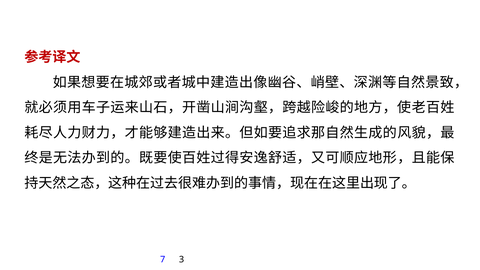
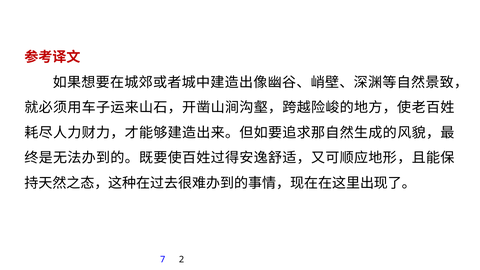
3: 3 -> 2 (181, 260)
